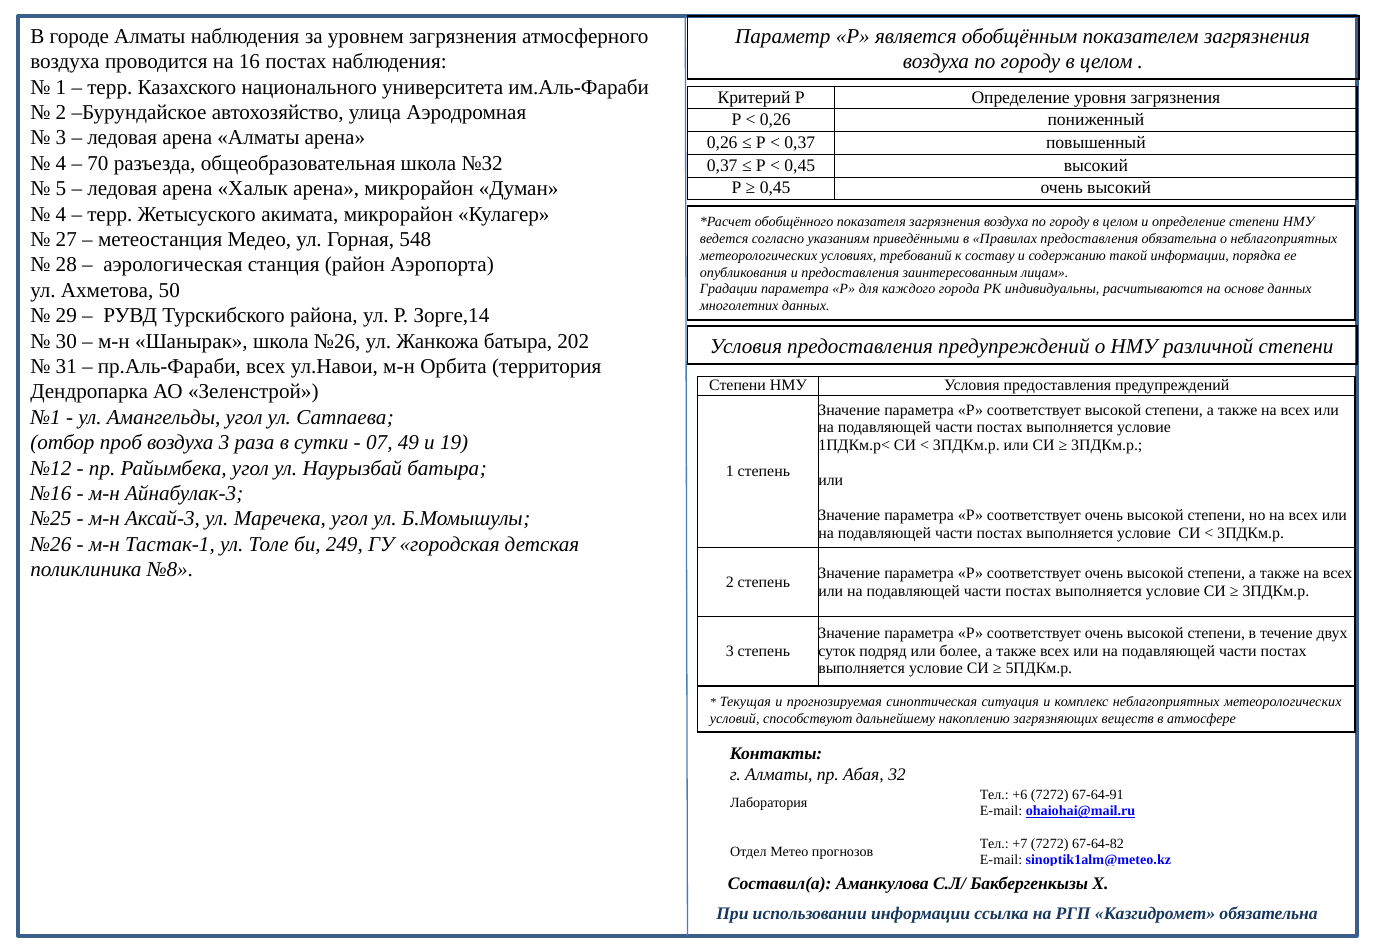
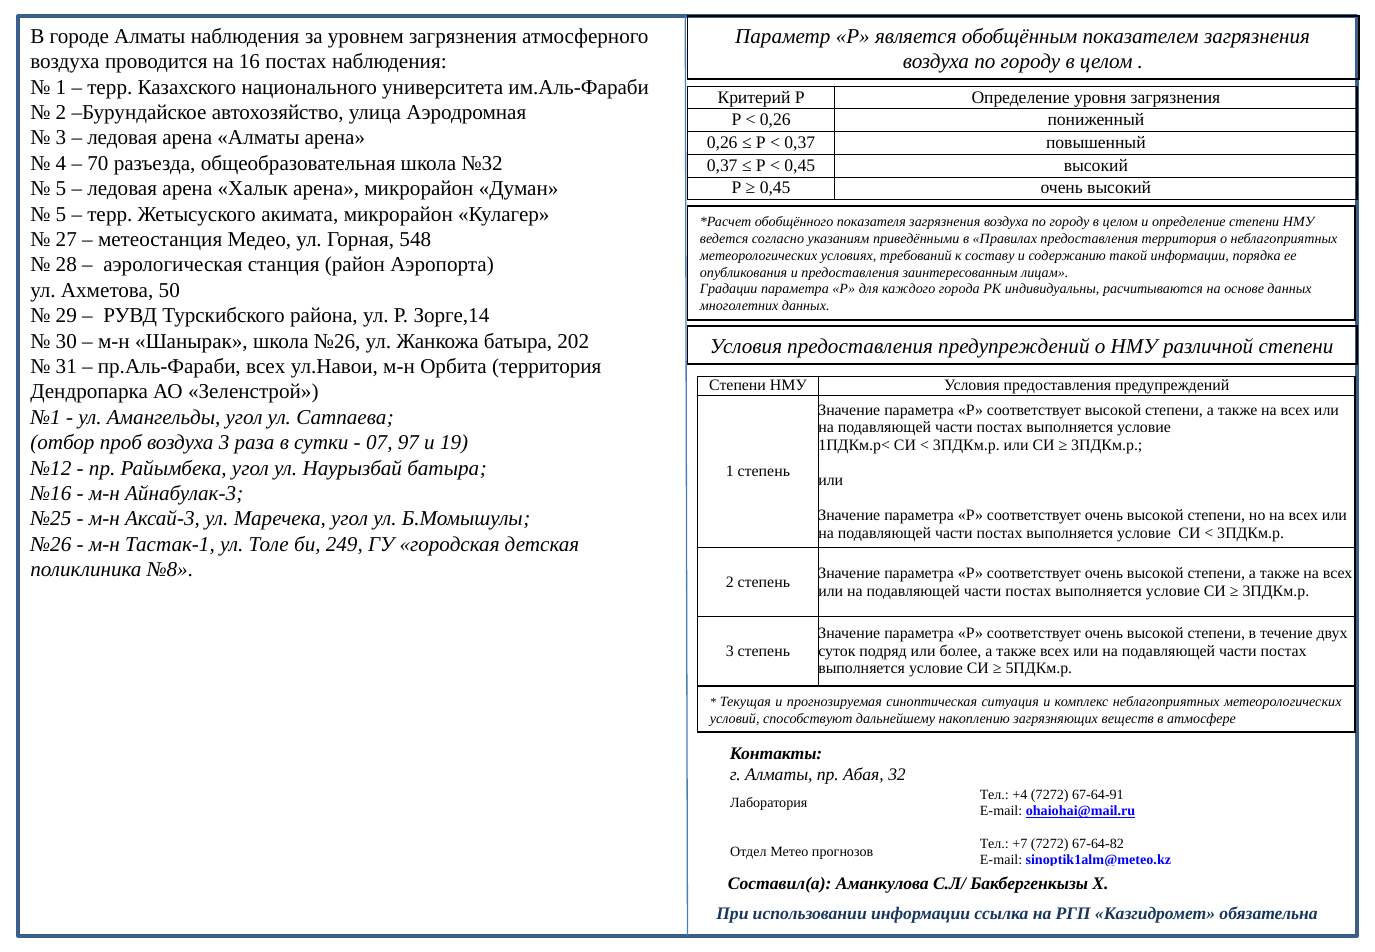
4: 4 -> 5 (61, 214)
предоставления обязательна: обязательна -> территория (1179, 239)
49: 49 -> 97 (408, 443)
+6: +6 -> +4 (1020, 795)
